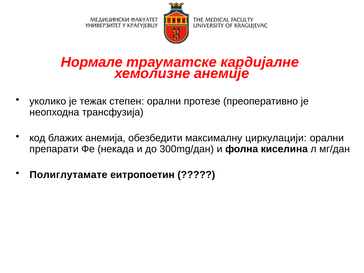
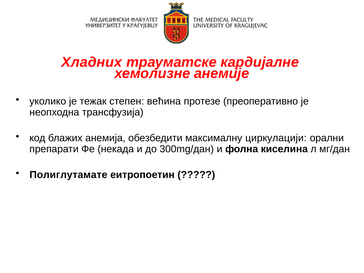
Нормале: Нормале -> Хладних (92, 62)
степен орални: орални -> већина (164, 101)
